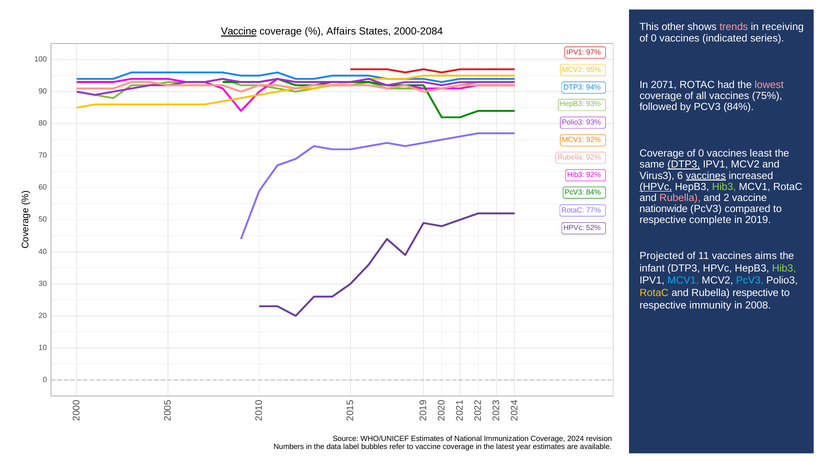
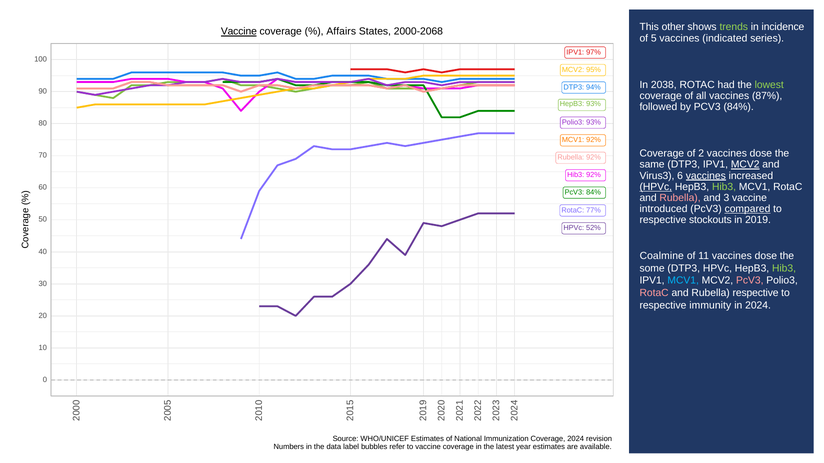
trends colour: pink -> light green (734, 27)
receiving: receiving -> incidence (783, 27)
2000-2084: 2000-2084 -> 2000-2068 (418, 32)
0: 0 -> 5 (654, 38)
2071: 2071 -> 2038 (664, 85)
lowest colour: pink -> light green (769, 85)
75%: 75% -> 87% (767, 96)
Coverage of 0: 0 -> 2 (701, 154)
least: least -> dose (761, 154)
DTP3 underline: present -> none (684, 165)
MCV2 underline: none -> present (745, 165)
and 2: 2 -> 3 (726, 198)
nationwide: nationwide -> introduced (664, 209)
compared underline: none -> present (747, 209)
complete: complete -> stockouts (710, 220)
Projected: Projected -> Coalmine (662, 256)
11 vaccines aims: aims -> dose (766, 256)
infant: infant -> some (652, 268)
PcV3 colour: light blue -> pink (750, 281)
RotaC colour: yellow -> pink (654, 293)
in 2008: 2008 -> 2024 (758, 306)
